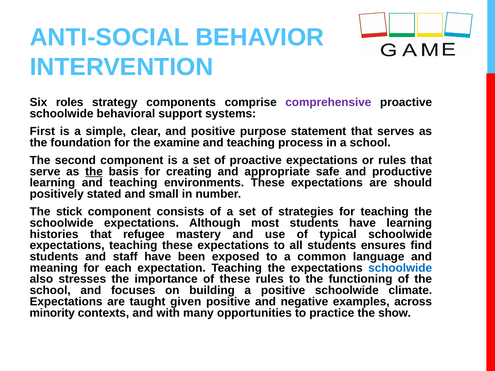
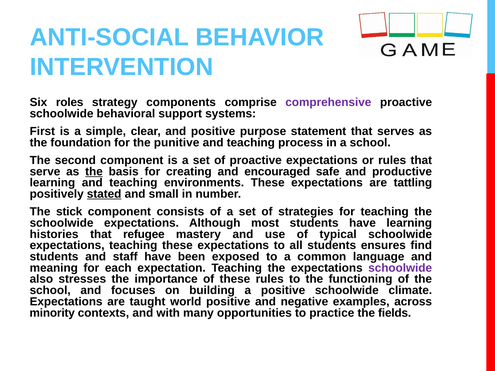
examine: examine -> punitive (177, 143)
appropriate: appropriate -> encouraged (277, 172)
should: should -> tattling (413, 183)
stated underline: none -> present (104, 194)
schoolwide colour: blue -> purple (400, 268)
given: given -> world (186, 302)
show: show -> fields (395, 313)
